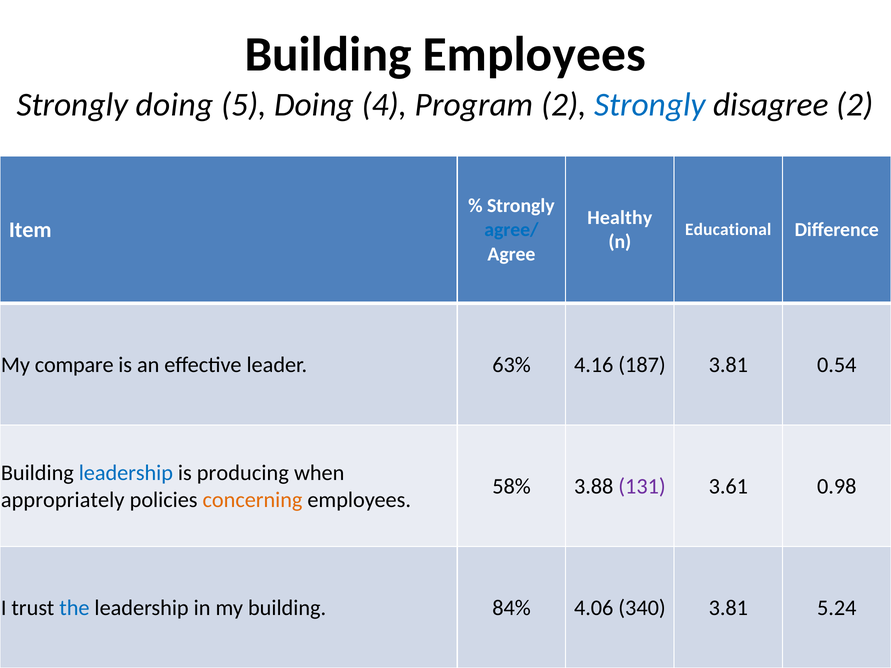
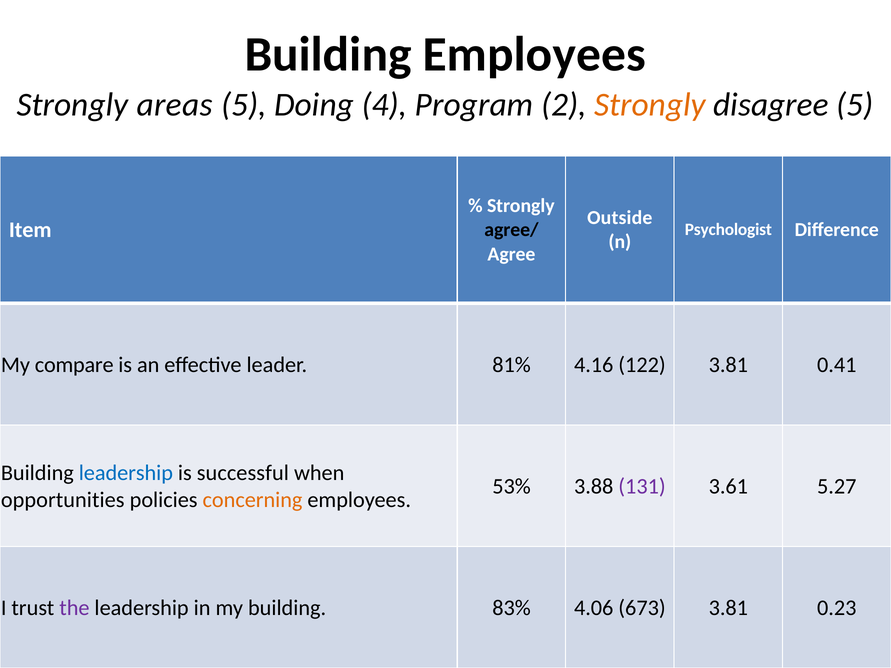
Strongly doing: doing -> areas (175, 105)
Strongly colour: blue -> orange (650, 105)
disagree 2: 2 -> 5 (855, 105)
Healthy: Healthy -> Outside (620, 218)
agree/ colour: blue -> black (511, 230)
Educational: Educational -> Psychologist (728, 230)
63%: 63% -> 81% (511, 365)
187: 187 -> 122 (642, 365)
0.54: 0.54 -> 0.41 (837, 365)
producing: producing -> successful (243, 473)
58%: 58% -> 53% (511, 486)
0.98: 0.98 -> 5.27 (837, 486)
appropriately: appropriately -> opportunities (63, 500)
the colour: blue -> purple (74, 608)
84%: 84% -> 83% (511, 608)
340: 340 -> 673 (642, 608)
5.24: 5.24 -> 0.23 (837, 608)
